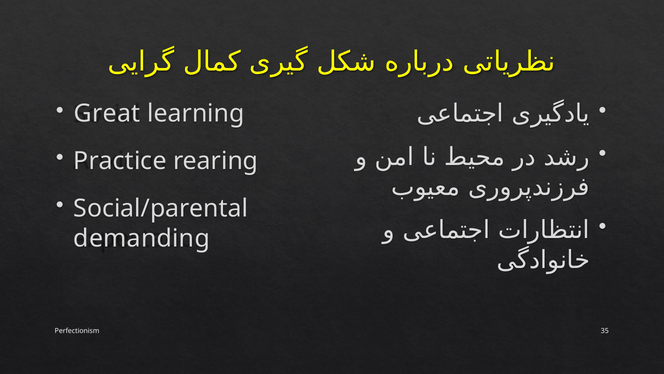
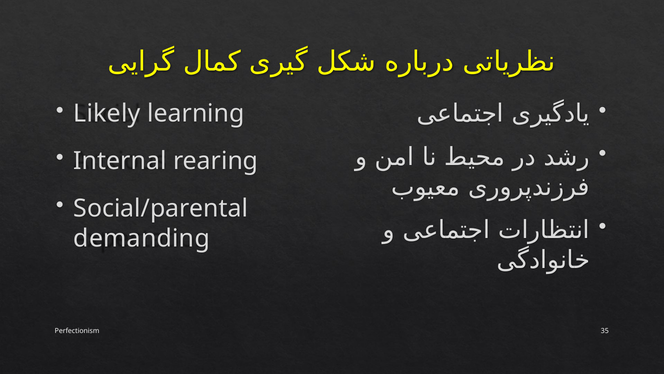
Great: Great -> Likely (107, 114)
Practice: Practice -> Internal (120, 161)
